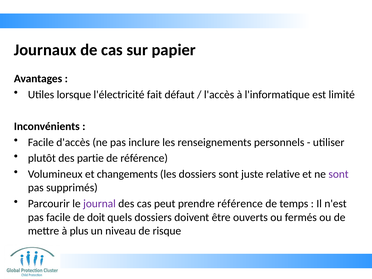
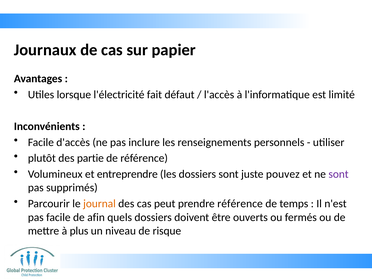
changements: changements -> entreprendre (127, 174)
relative: relative -> pouvez (283, 174)
journal colour: purple -> orange (99, 204)
doit: doit -> afin (96, 217)
